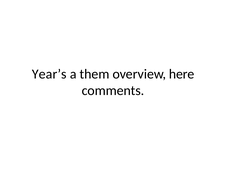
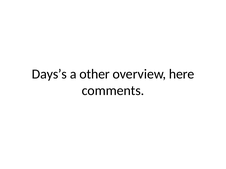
Year’s: Year’s -> Days’s (49, 74)
them: them -> other (95, 74)
